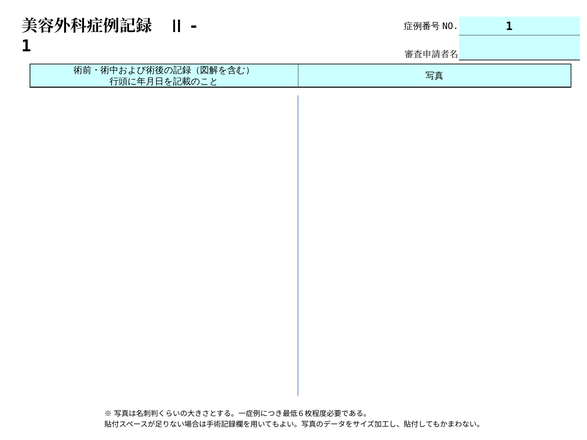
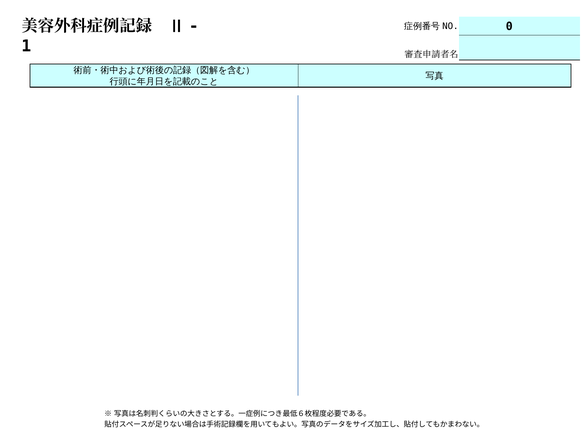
1: 1 -> 0 (509, 26)
